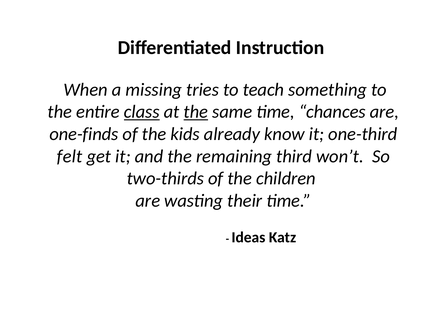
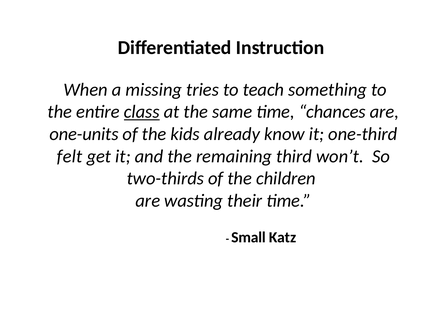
the underline: present -> none (196, 112)
one-finds: one-finds -> one-units (84, 134)
Ideas: Ideas -> Small (248, 237)
